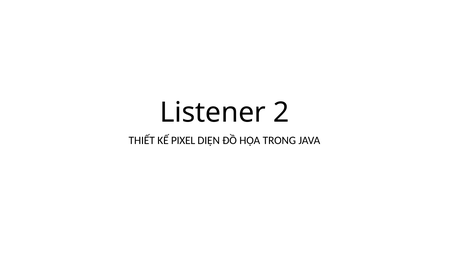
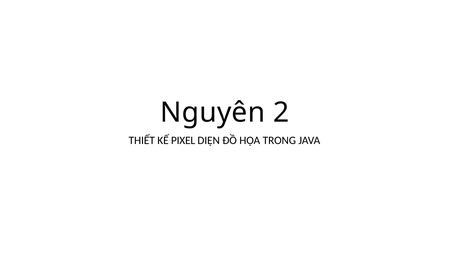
Listener: Listener -> Nguyên (213, 112)
